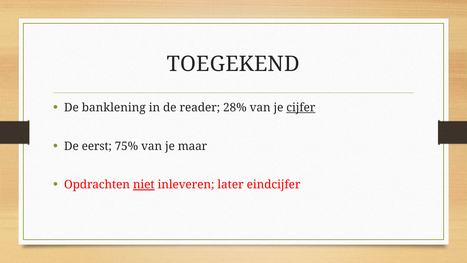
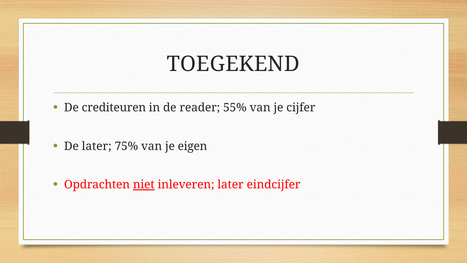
banklening: banklening -> crediteuren (114, 108)
28%: 28% -> 55% (235, 108)
cijfer underline: present -> none (301, 108)
De eerst: eerst -> later (97, 146)
maar: maar -> eigen (192, 146)
